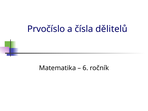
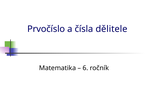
dělitelů: dělitelů -> dělitele (111, 29)
